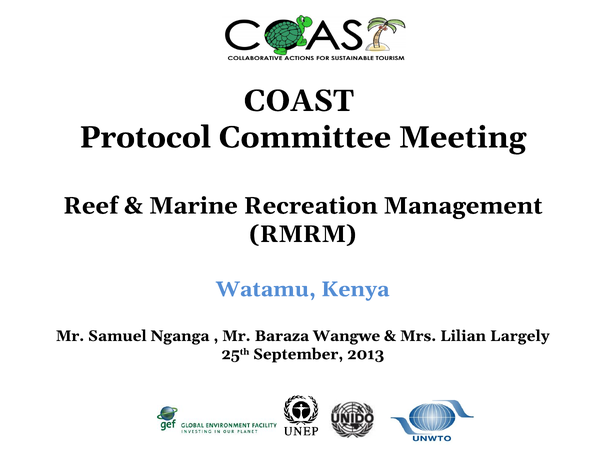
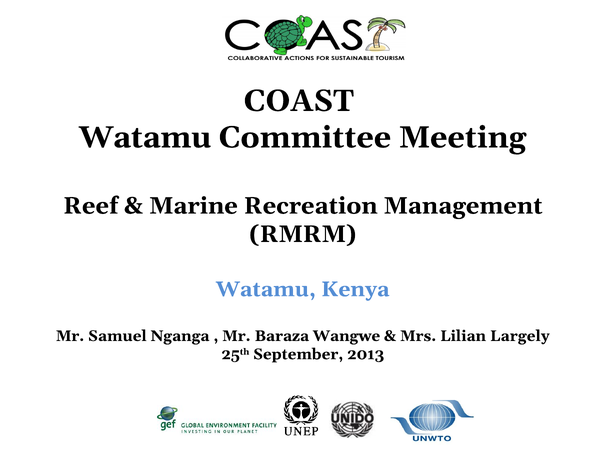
Protocol: Protocol -> Watamu (145, 137)
